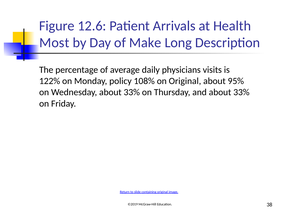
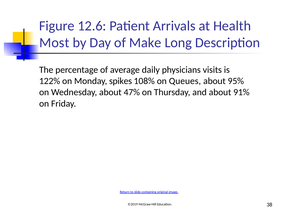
policy: policy -> spikes (121, 81)
on Original: Original -> Queues (185, 81)
Wednesday about 33%: 33% -> 47% (132, 92)
and about 33%: 33% -> 91% (241, 92)
